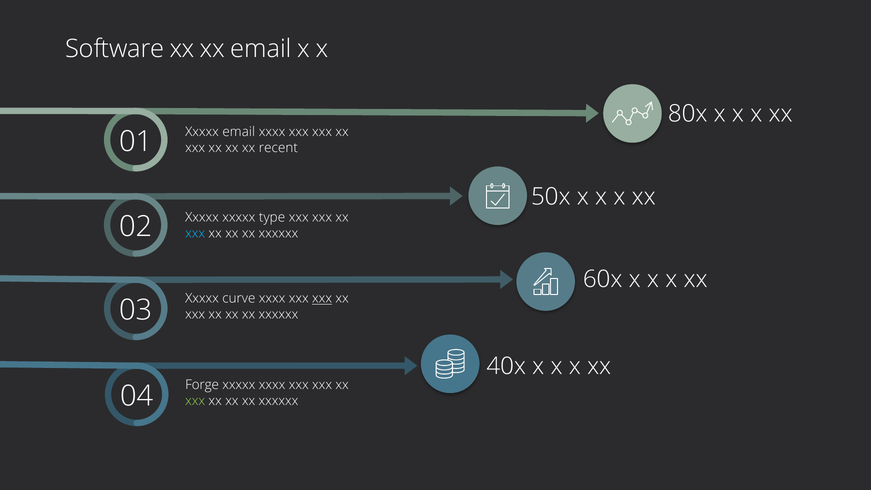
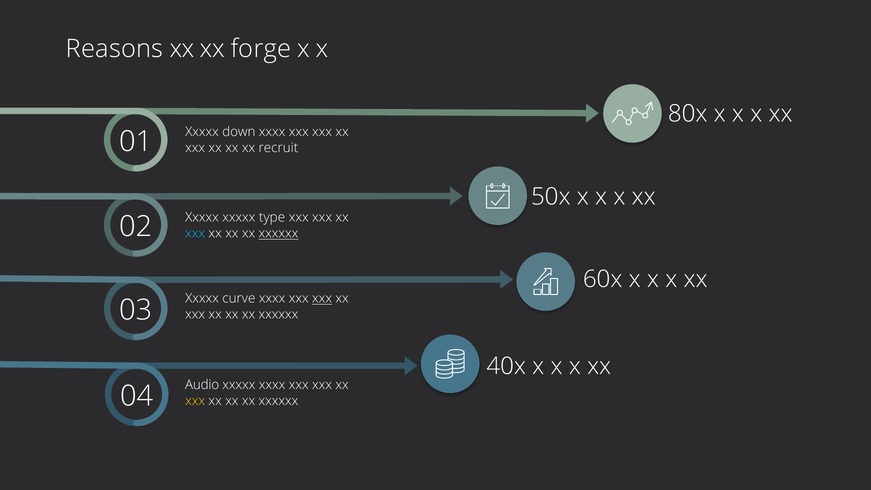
Software: Software -> Reasons (115, 49)
xx email: email -> forge (261, 49)
Xxxxx email: email -> down (239, 132)
recent: recent -> recruit (278, 148)
xxxxxx underline: none -> present (278, 233)
Forge: Forge -> Audio (202, 385)
xxx colour: light green -> yellow (195, 401)
